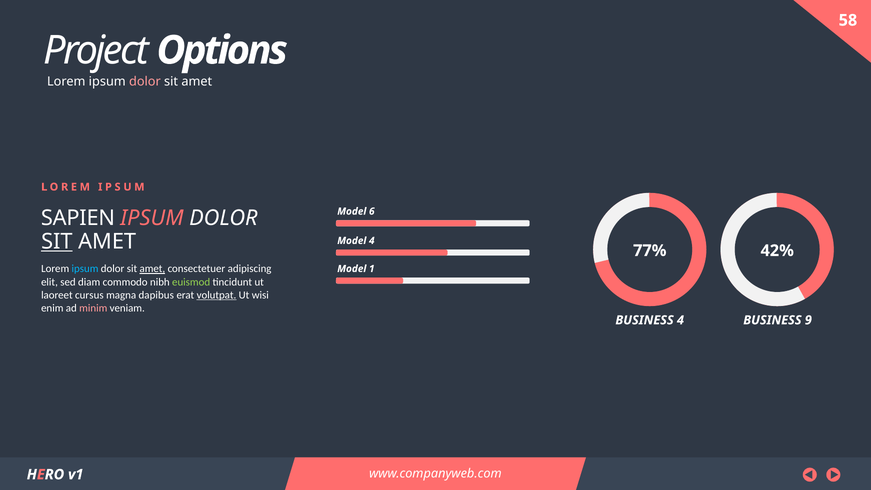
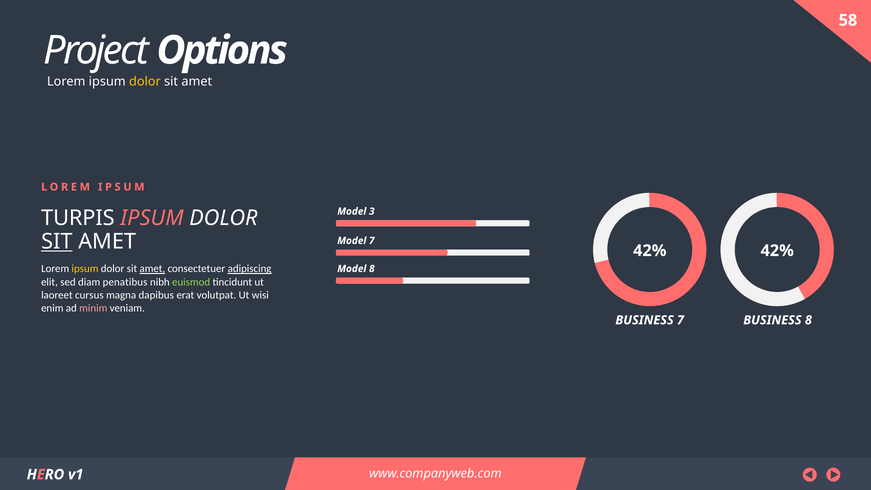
dolor colour: pink -> yellow (145, 82)
6: 6 -> 3 (372, 211)
SAPIEN: SAPIEN -> TURPIS (78, 218)
Model 4: 4 -> 7 (372, 241)
77%: 77% -> 42% (650, 251)
ipsum colour: light blue -> yellow (85, 269)
adipiscing underline: none -> present (250, 269)
Model 1: 1 -> 8 (372, 269)
commodo: commodo -> penatibus (125, 282)
volutpat underline: present -> none (216, 295)
BUSINESS 4: 4 -> 7 (680, 320)
BUSINESS 9: 9 -> 8 (808, 320)
